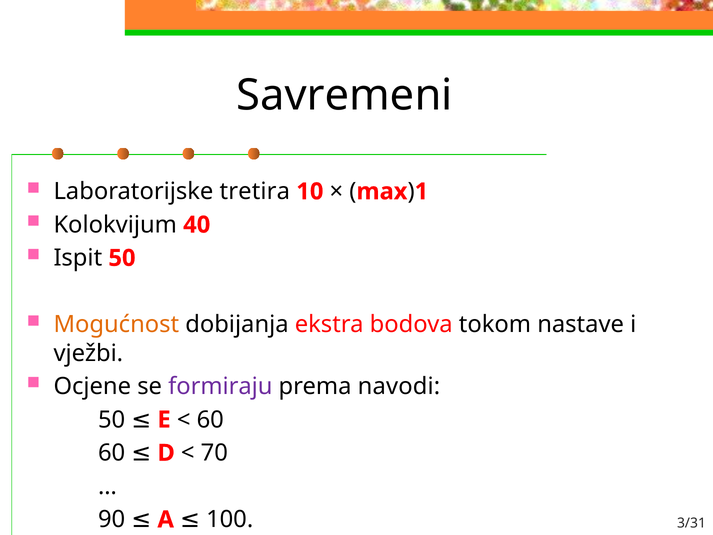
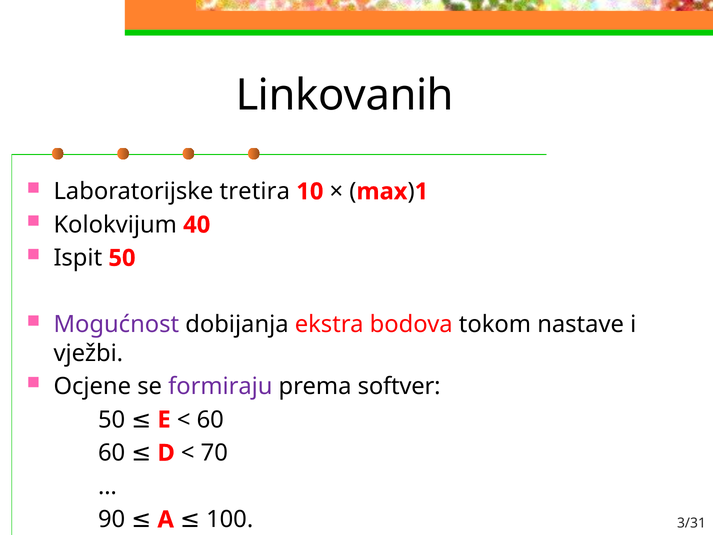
Savremeni: Savremeni -> Linkovanih (345, 95)
Mogućnost colour: orange -> purple (116, 324)
navodi: navodi -> softver (399, 386)
